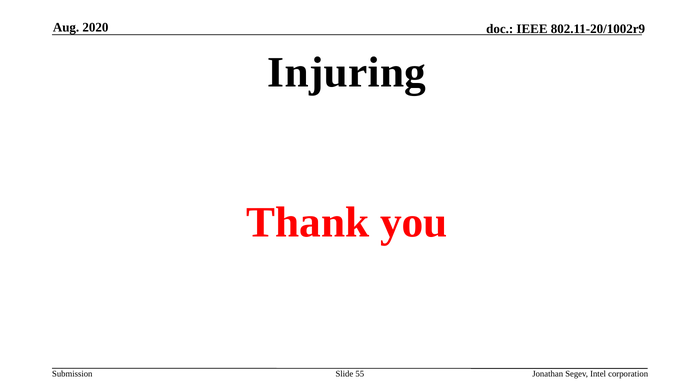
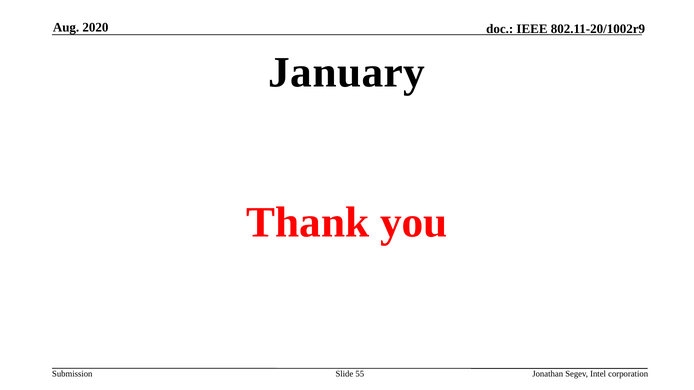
Injuring: Injuring -> January (347, 72)
